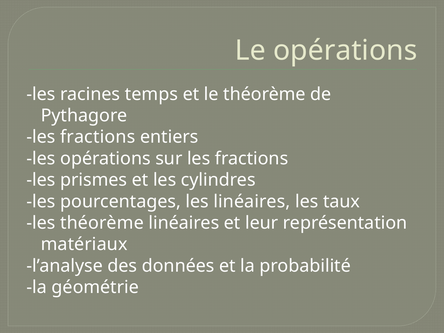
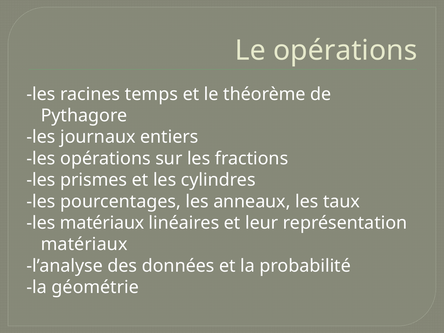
fractions: fractions -> journaux (98, 137)
les linéaires: linéaires -> anneaux (252, 201)
les théorème: théorème -> matériaux (102, 223)
